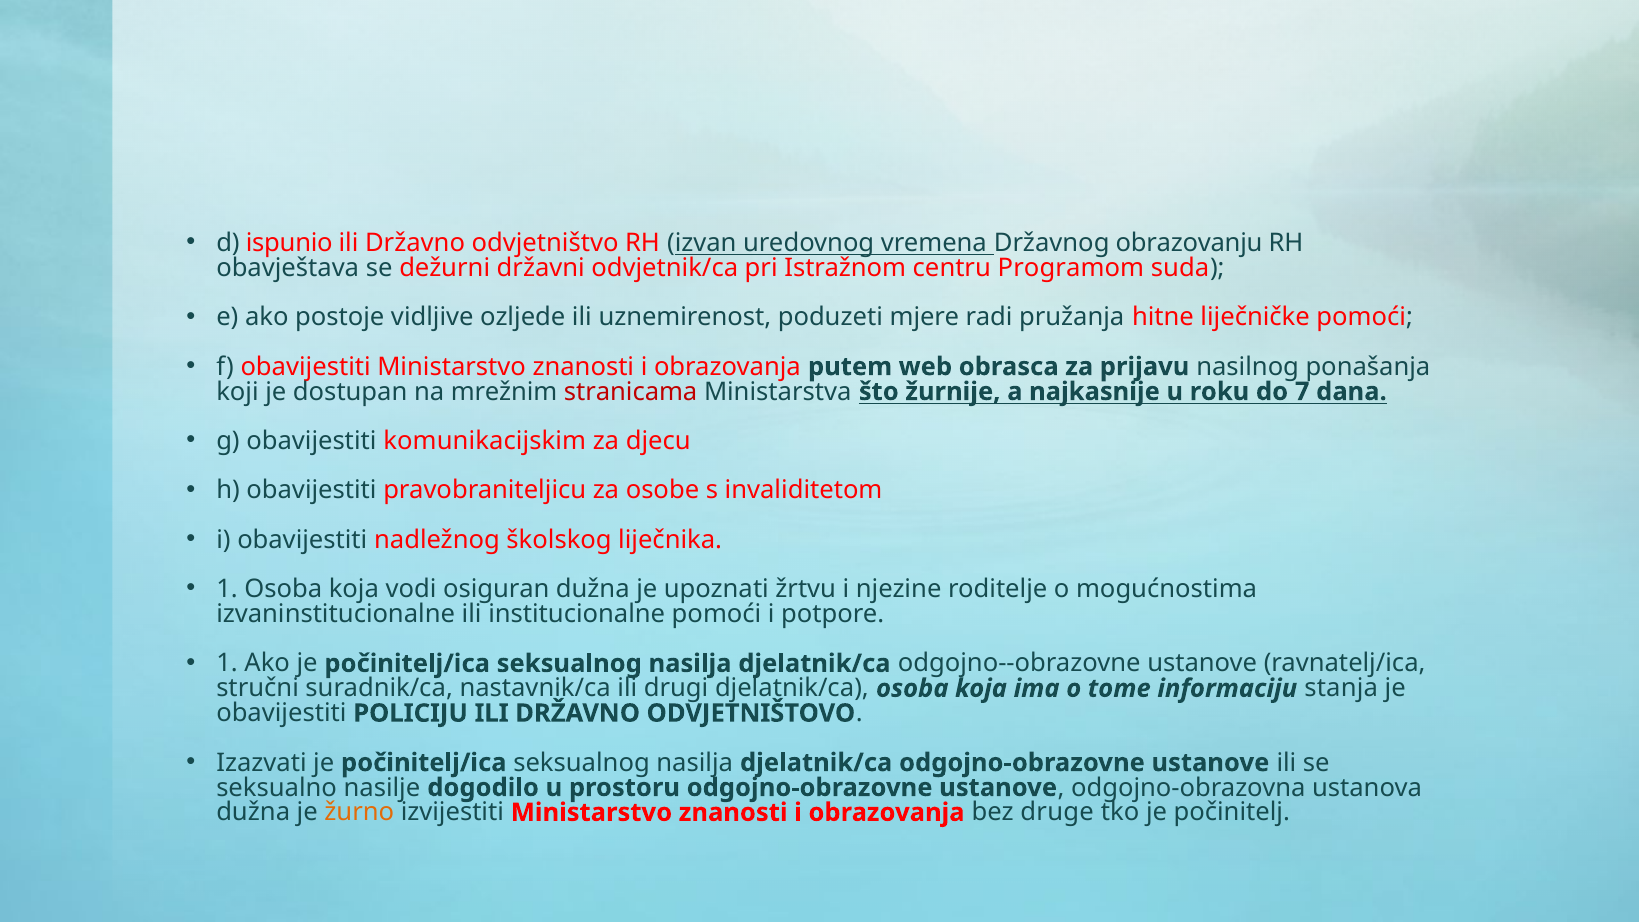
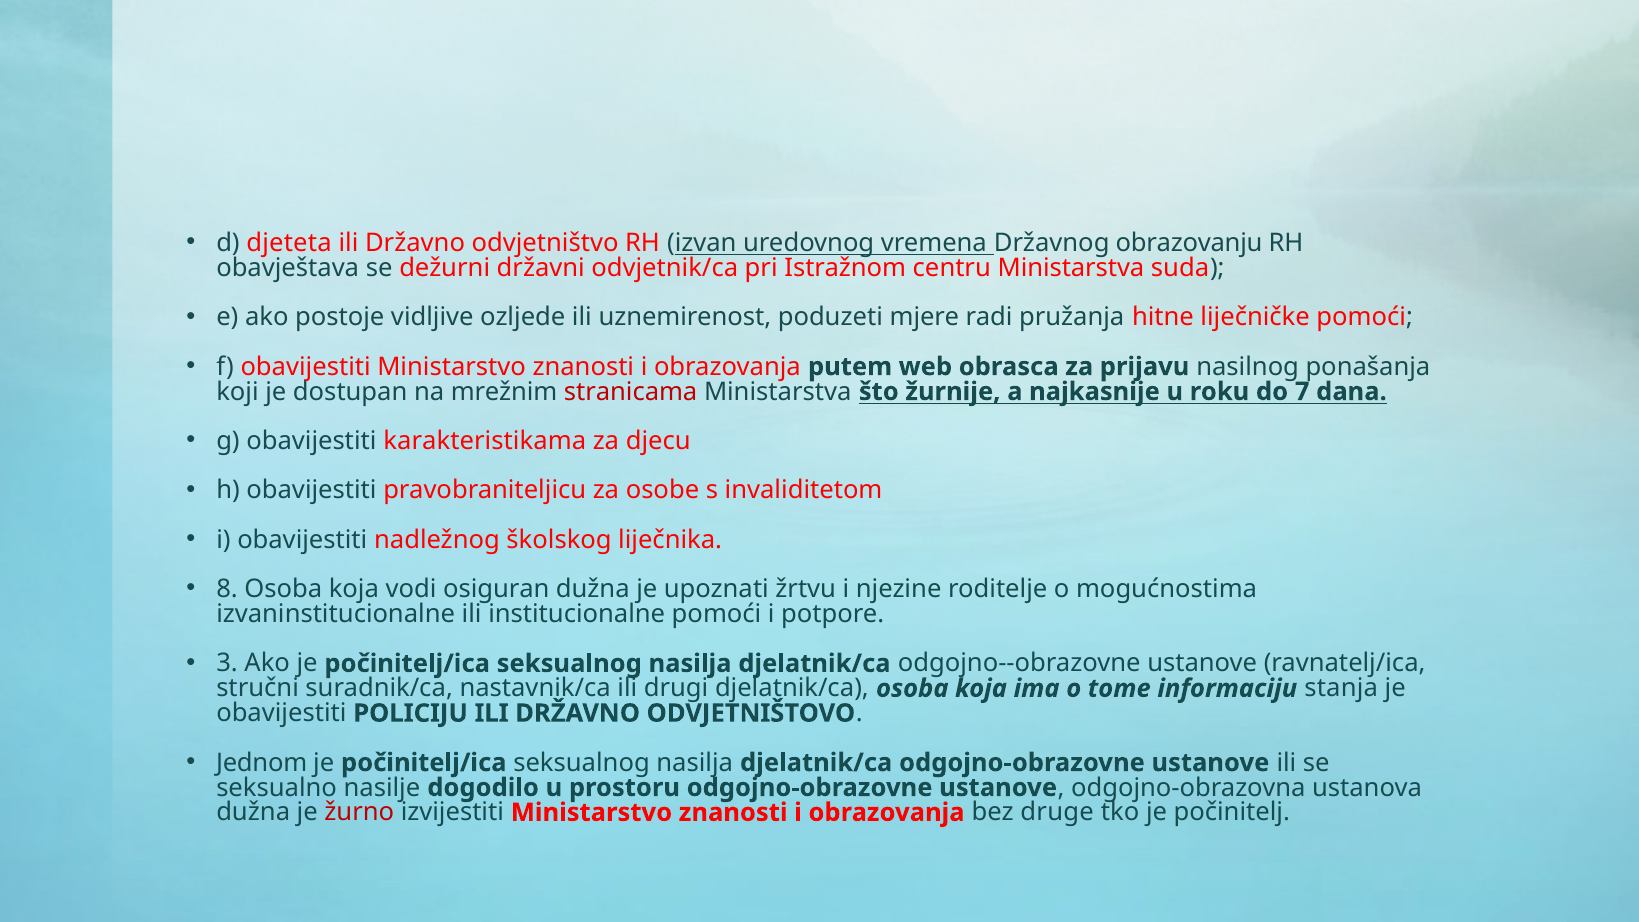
ispunio: ispunio -> djeteta (289, 243)
centru Programom: Programom -> Ministarstva (1071, 268)
komunikacijskim: komunikacijskim -> karakteristikama (485, 441)
1: 1 -> 8 (227, 589)
1: 1 -> 3 (227, 664)
Izazvati: Izazvati -> Jednom (262, 763)
žurno colour: orange -> red (359, 813)
